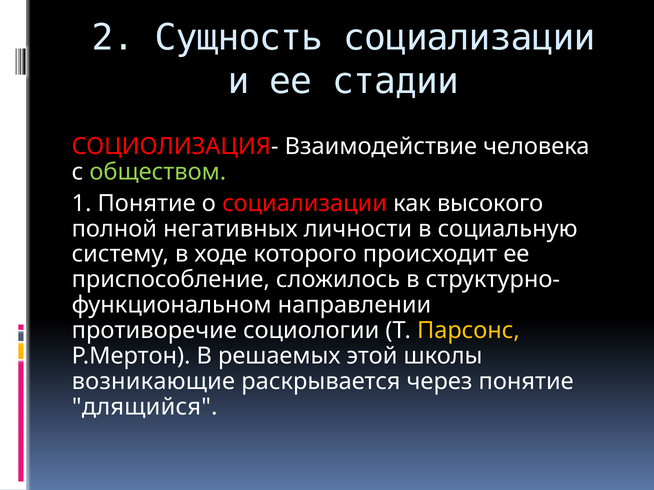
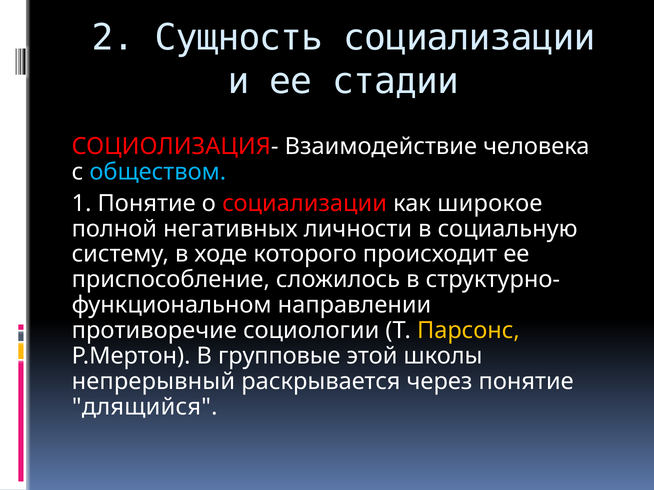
обществом colour: light green -> light blue (158, 172)
высокого: высокого -> широкое (490, 203)
решаемых: решаемых -> групповые (279, 356)
возникающие: возникающие -> непрерывный (153, 382)
